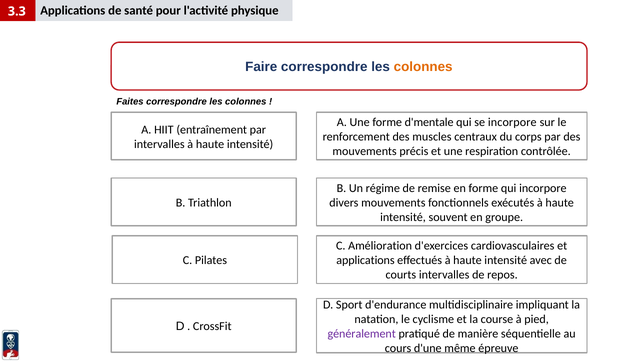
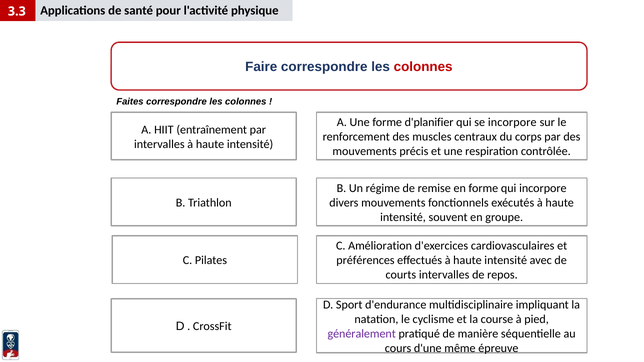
colonnes colour: orange -> red (423, 67)
d'mentale: d'mentale -> d'planifier (429, 122)
applications: applications -> préférences (365, 261)
